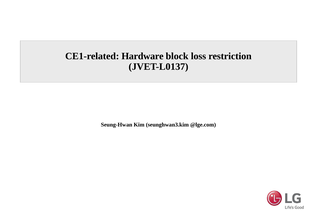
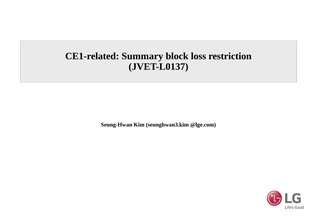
Hardware: Hardware -> Summary (142, 56)
